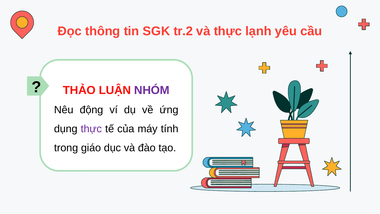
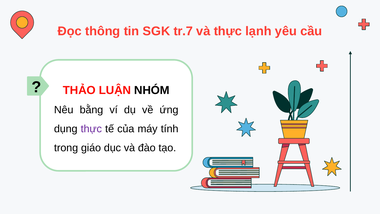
tr.2: tr.2 -> tr.7 (183, 31)
NHÓM colour: purple -> black (152, 90)
động: động -> bằng (91, 110)
